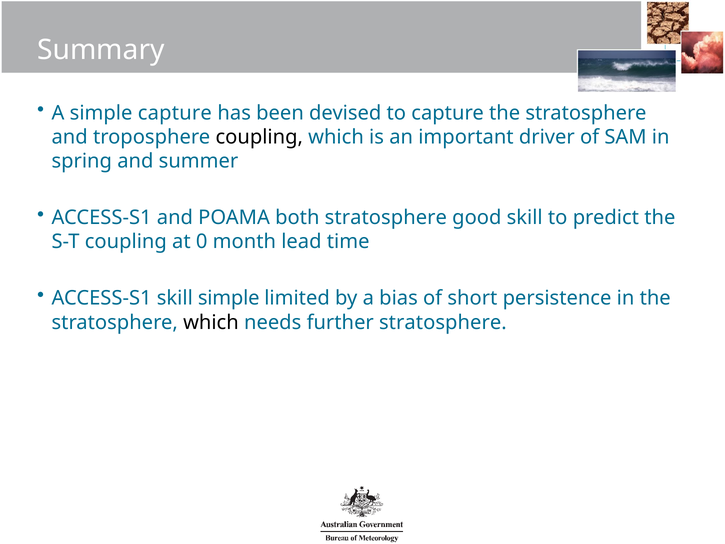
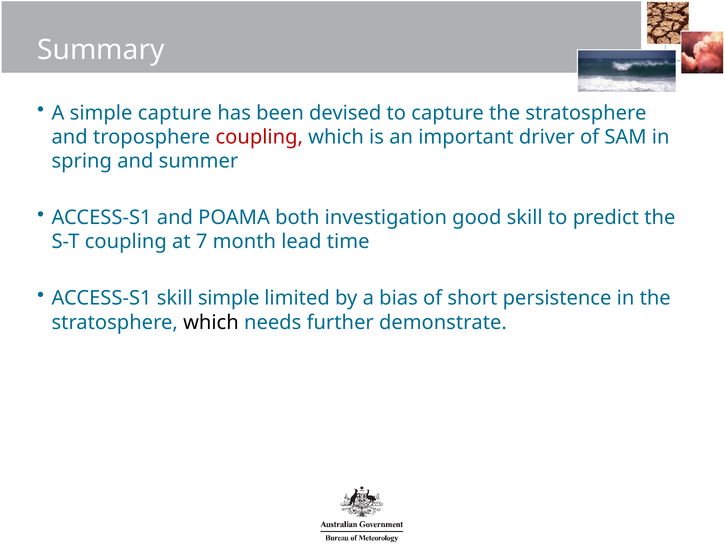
coupling colour: black -> red (259, 137)
both stratosphere: stratosphere -> investigation (386, 218)
0: 0 -> 7 (202, 242)
further stratosphere: stratosphere -> demonstrate (443, 322)
